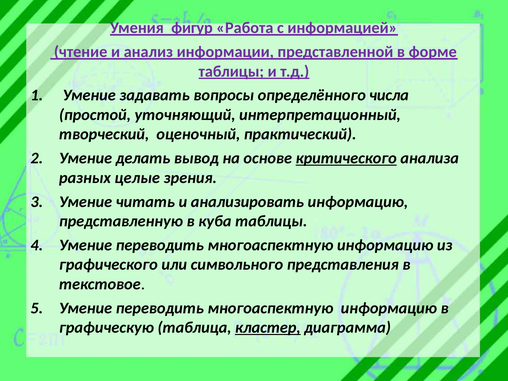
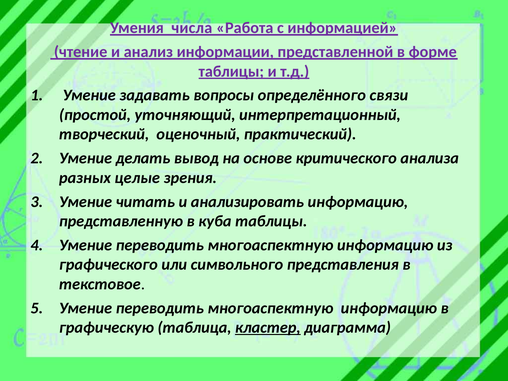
фигур: фигур -> числа (192, 28)
числа: числа -> связи (389, 95)
критического underline: present -> none (346, 158)
